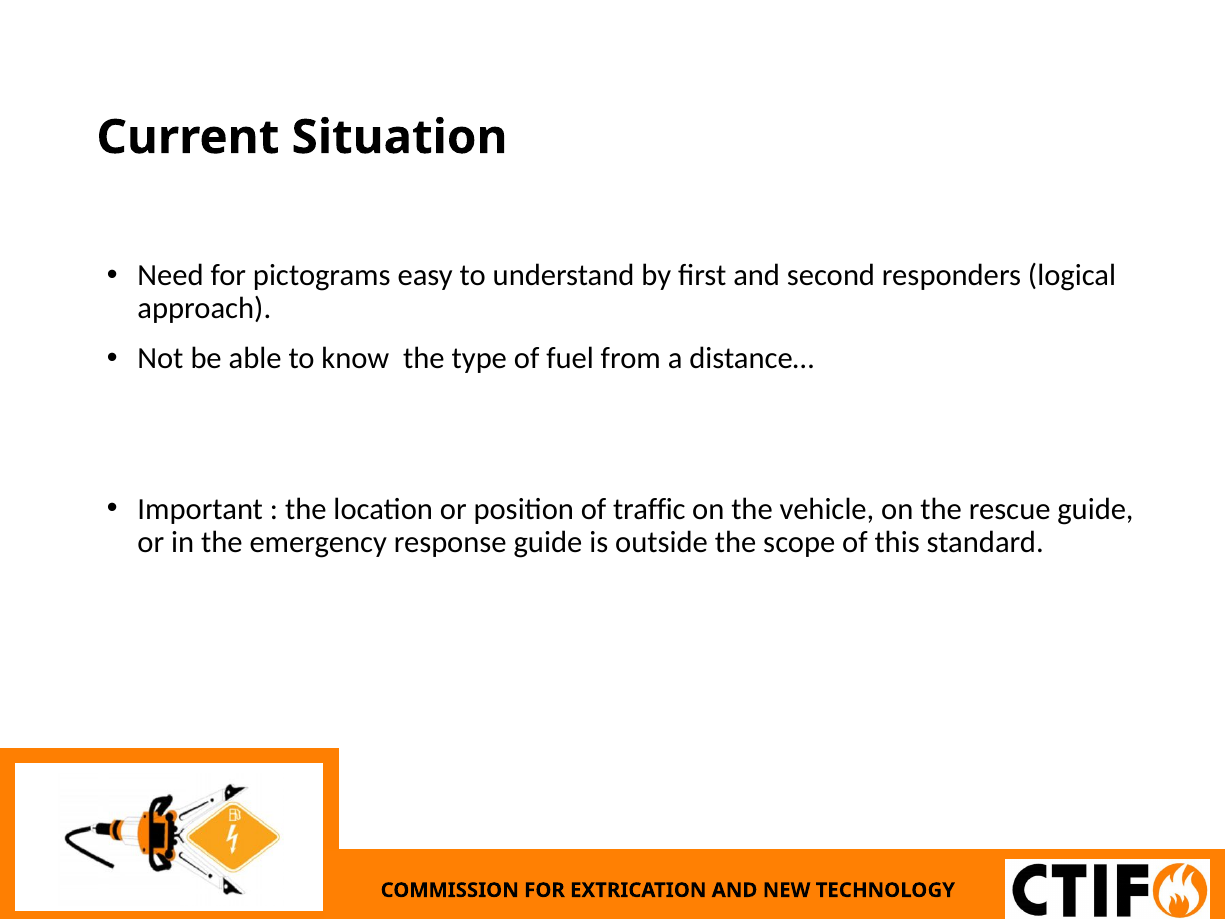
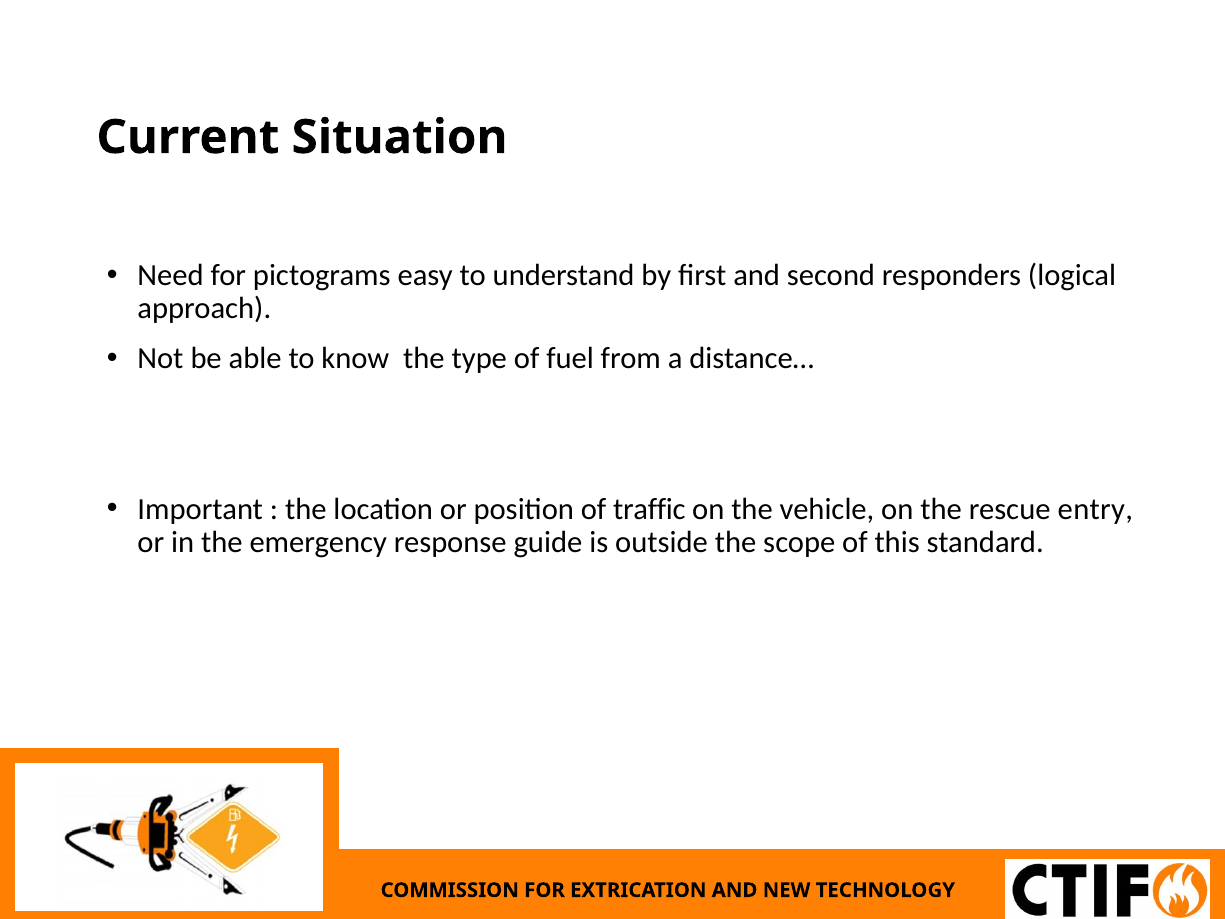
rescue guide: guide -> entry (1095, 509)
